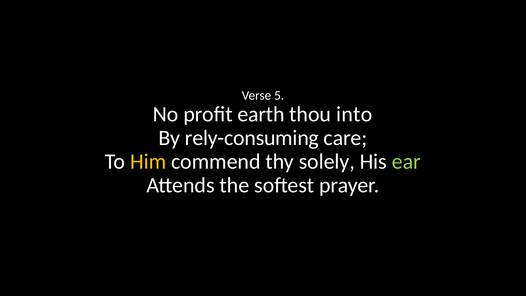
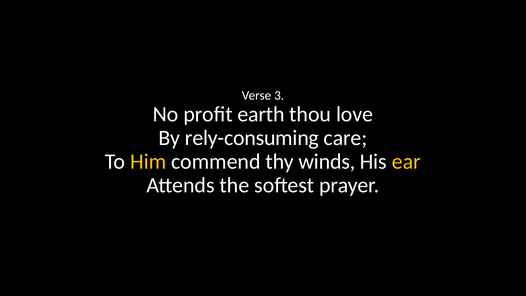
5: 5 -> 3 (279, 95)
into: into -> love (355, 114)
solely: solely -> winds (327, 161)
ear colour: light green -> yellow (406, 161)
